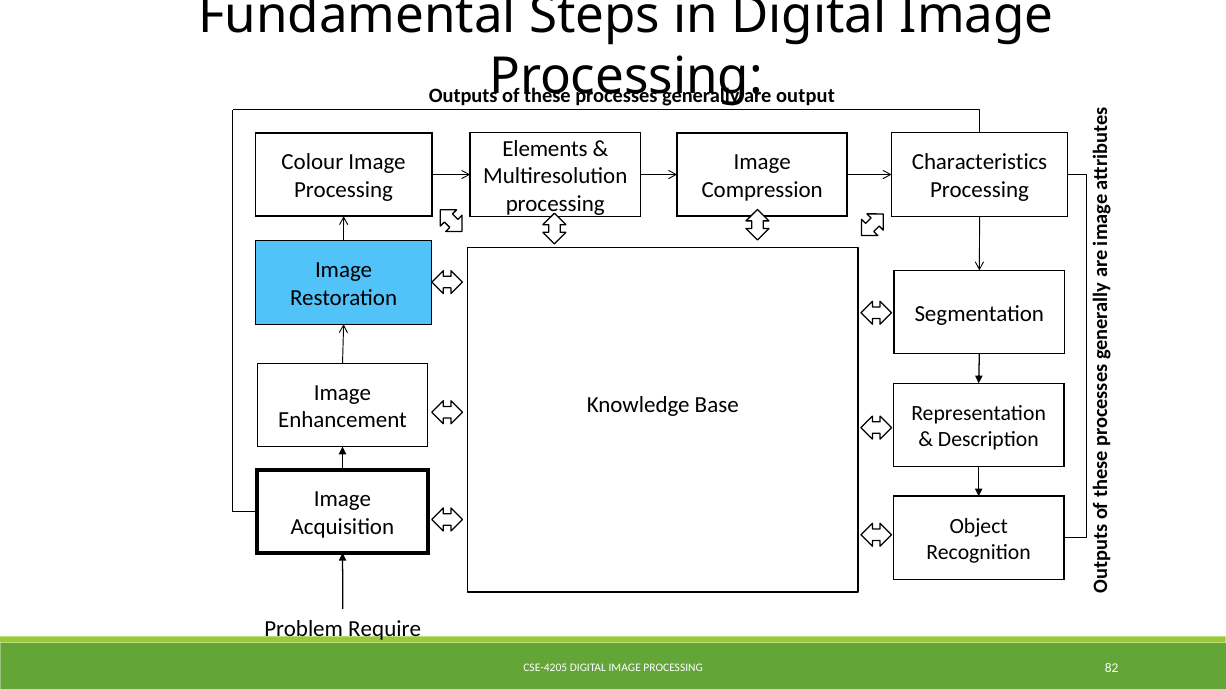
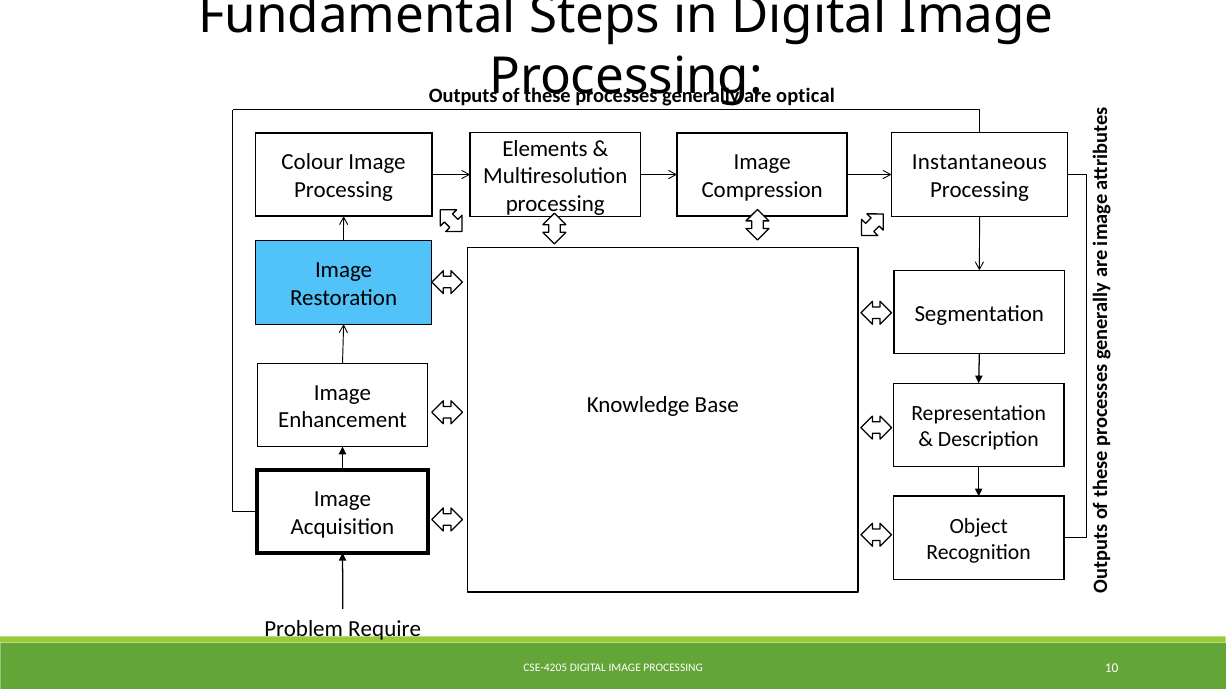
output: output -> optical (805, 96)
Characteristics: Characteristics -> Instantaneous (979, 162)
82: 82 -> 10 (1112, 669)
